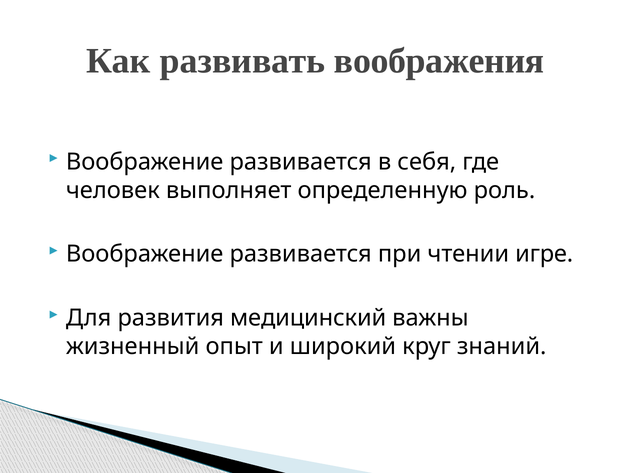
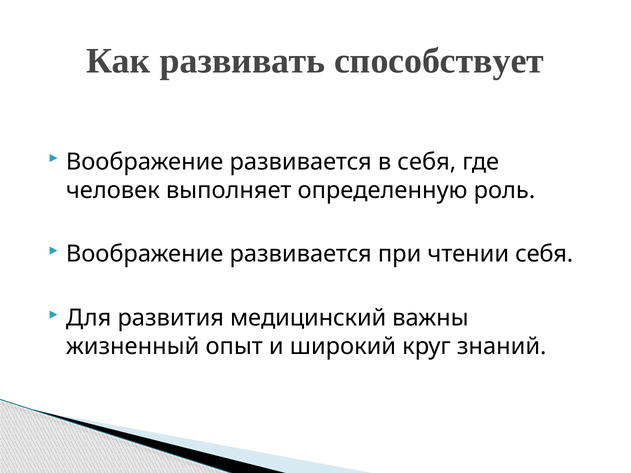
воображения: воображения -> способствует (439, 61)
чтении игре: игре -> себя (544, 254)
